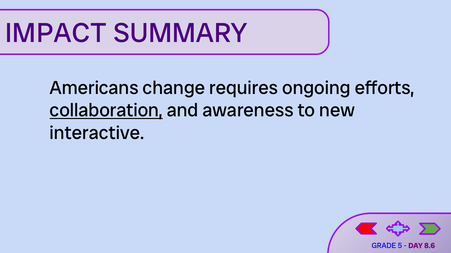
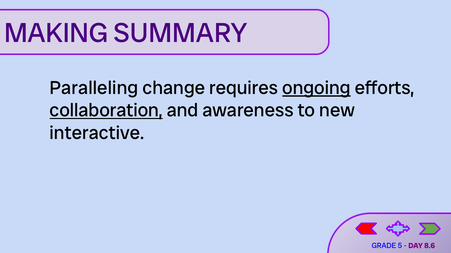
IMPACT: IMPACT -> MAKING (56, 33)
Americans: Americans -> Paralleling (94, 88)
ongoing underline: none -> present (316, 88)
